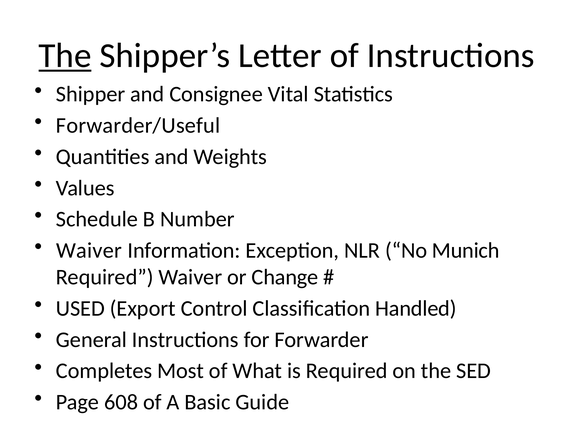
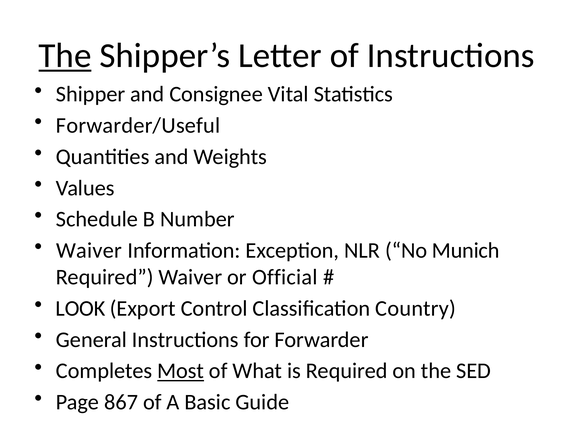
Change: Change -> Official (285, 278)
USED: USED -> LOOK (80, 309)
Handled: Handled -> Country (416, 309)
Most underline: none -> present (181, 371)
608: 608 -> 867 (121, 403)
